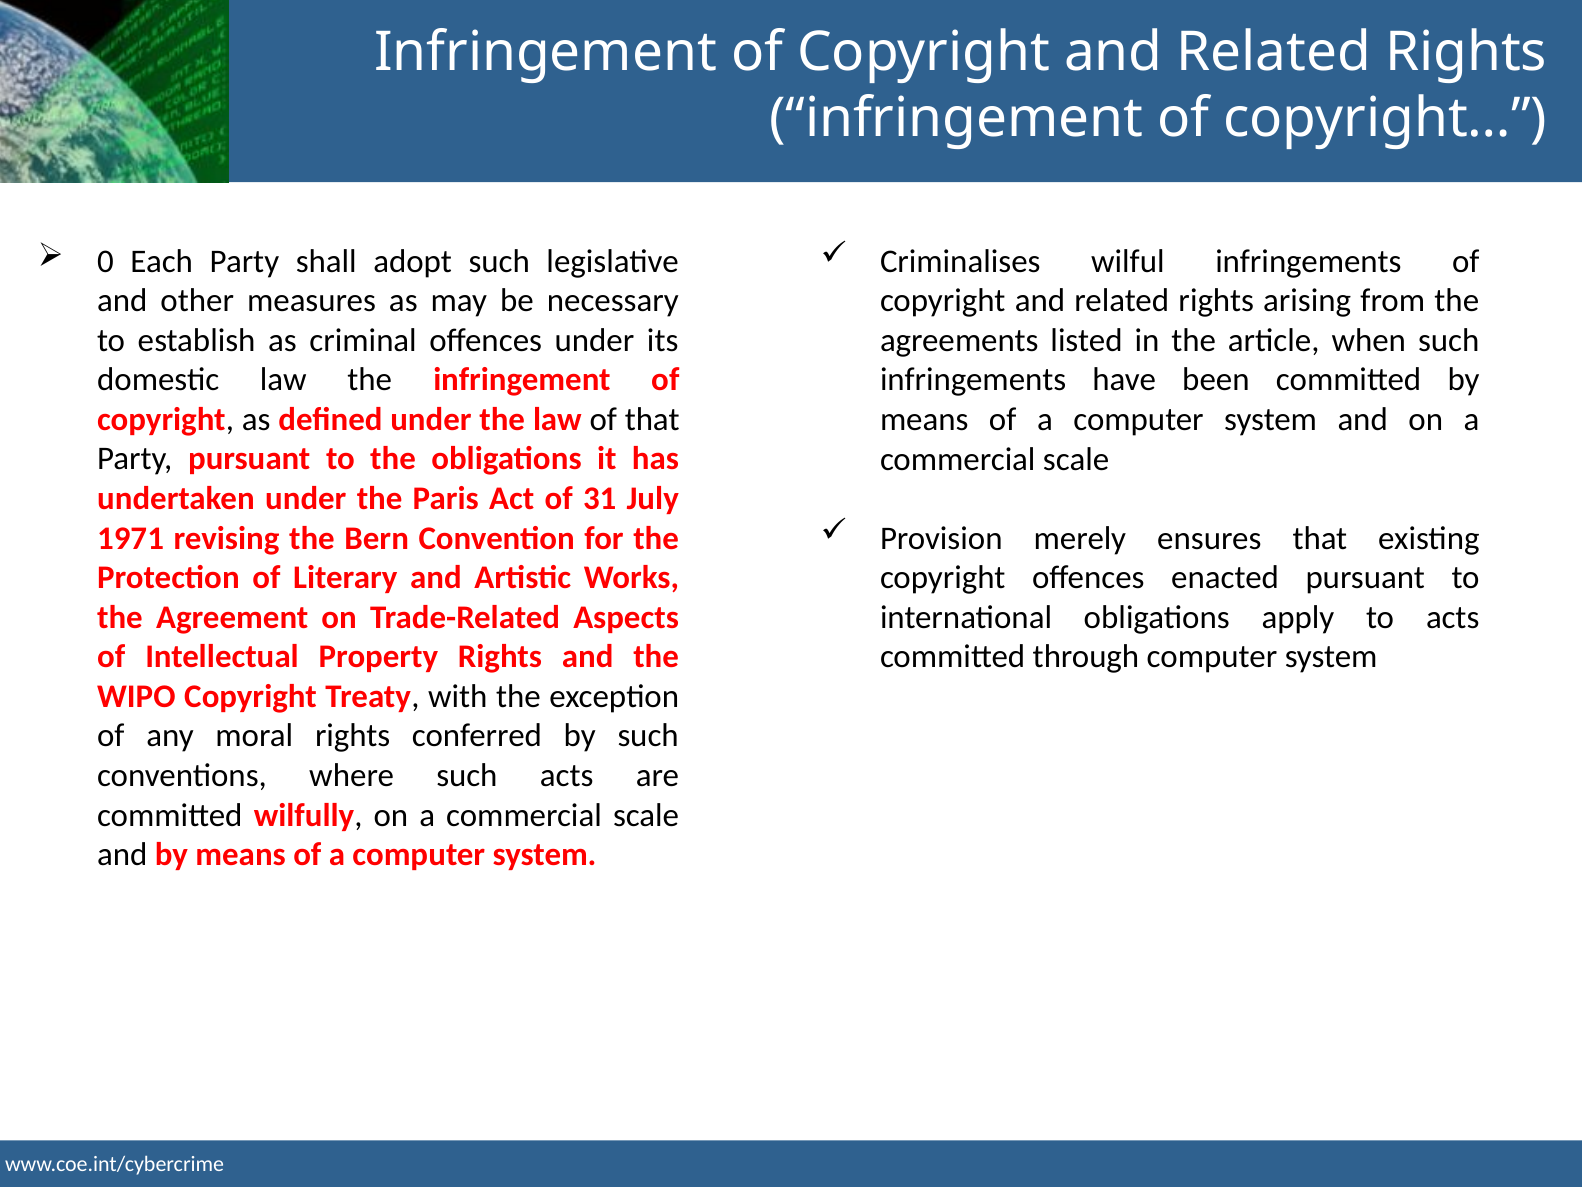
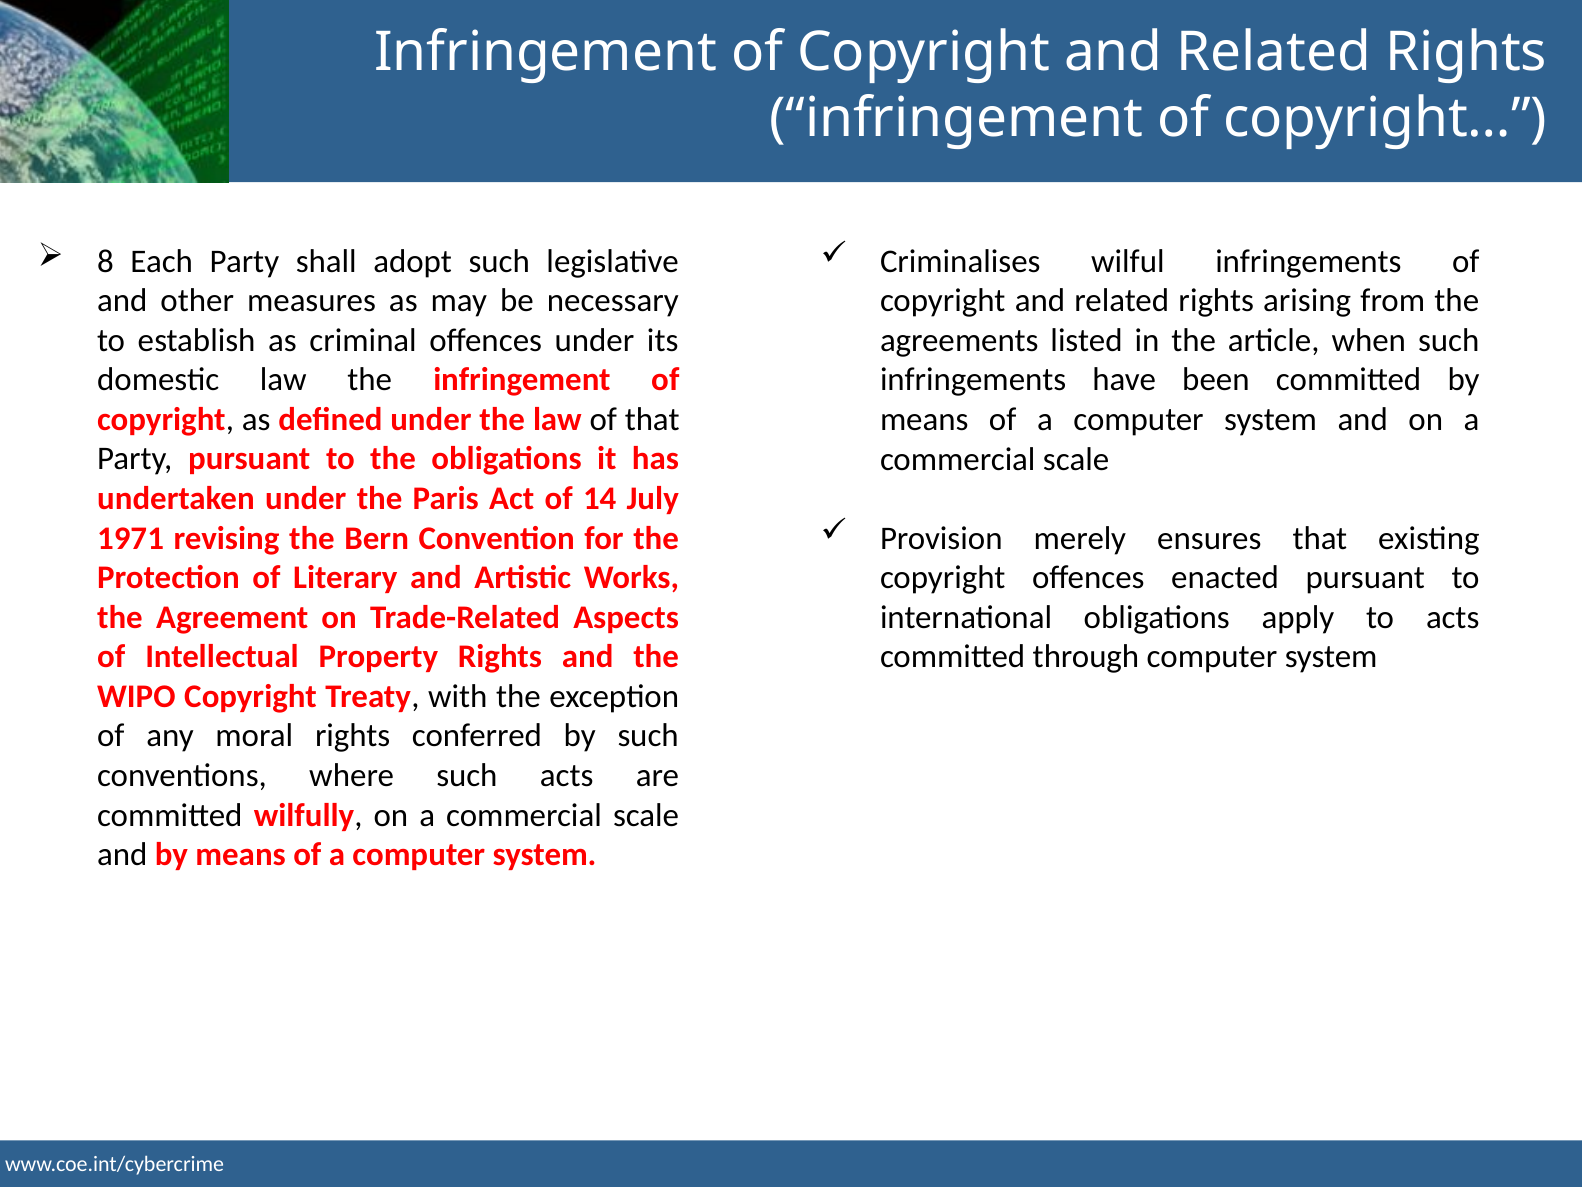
0: 0 -> 8 (106, 261)
31: 31 -> 14 (600, 498)
